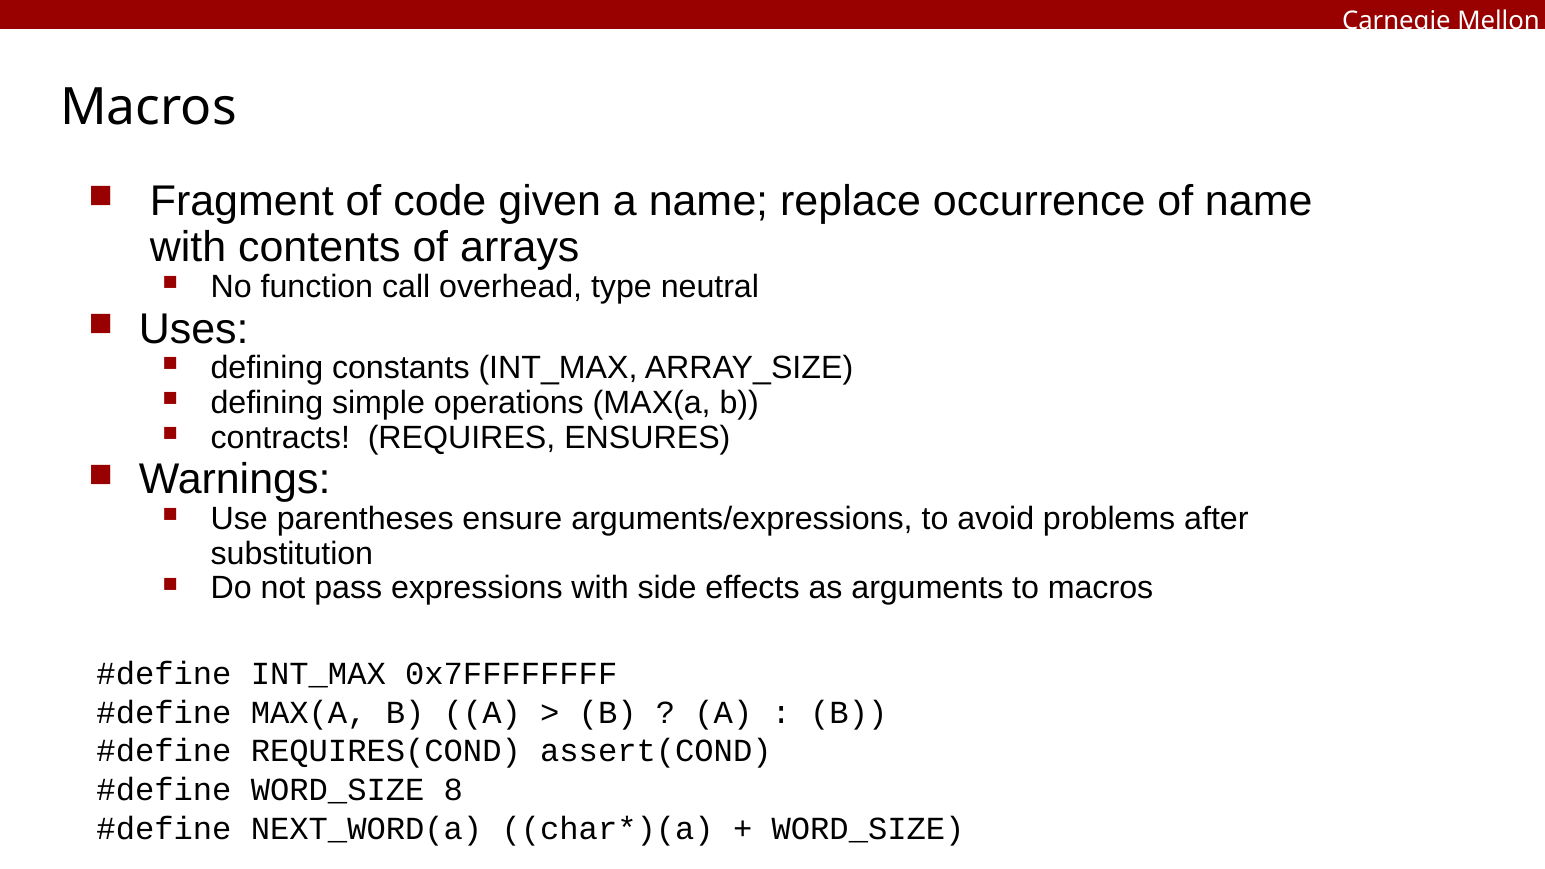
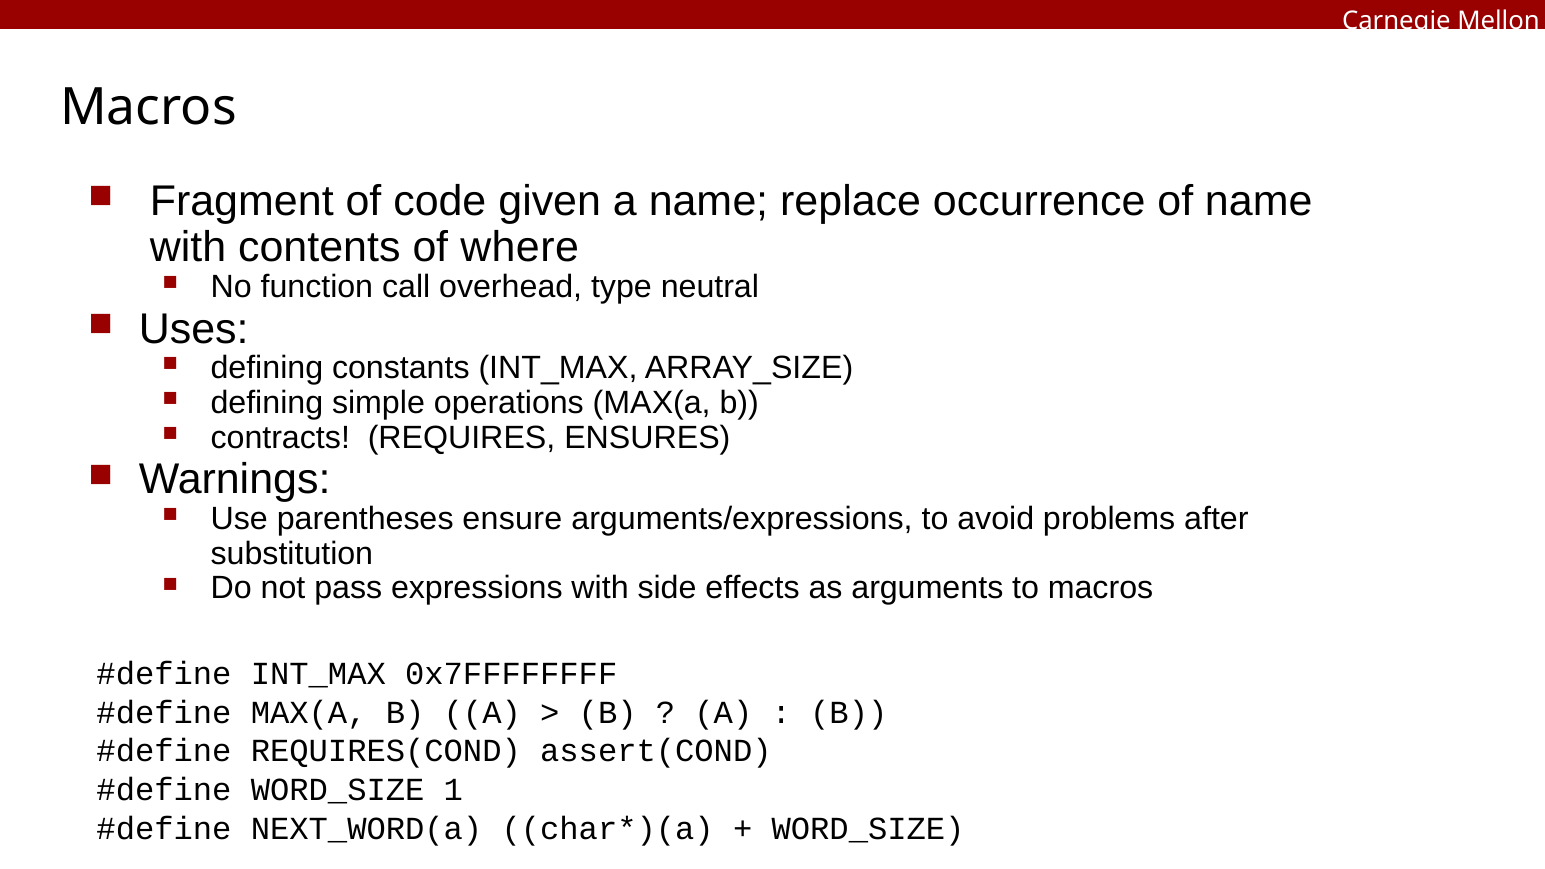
arrays: arrays -> where (520, 248)
8: 8 -> 1 (453, 790)
